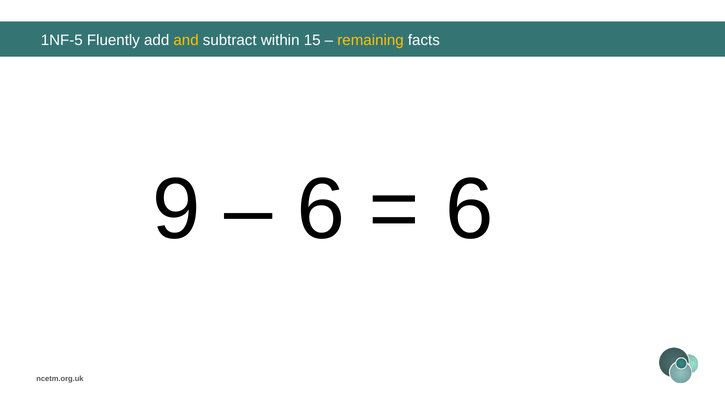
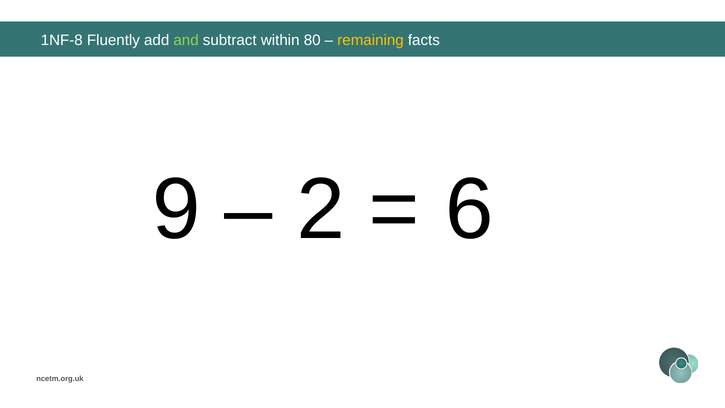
1NF-5: 1NF-5 -> 1NF-8 (62, 40)
and colour: yellow -> light green (186, 40)
15: 15 -> 80 (312, 40)
6: 6 -> 2 (321, 209)
